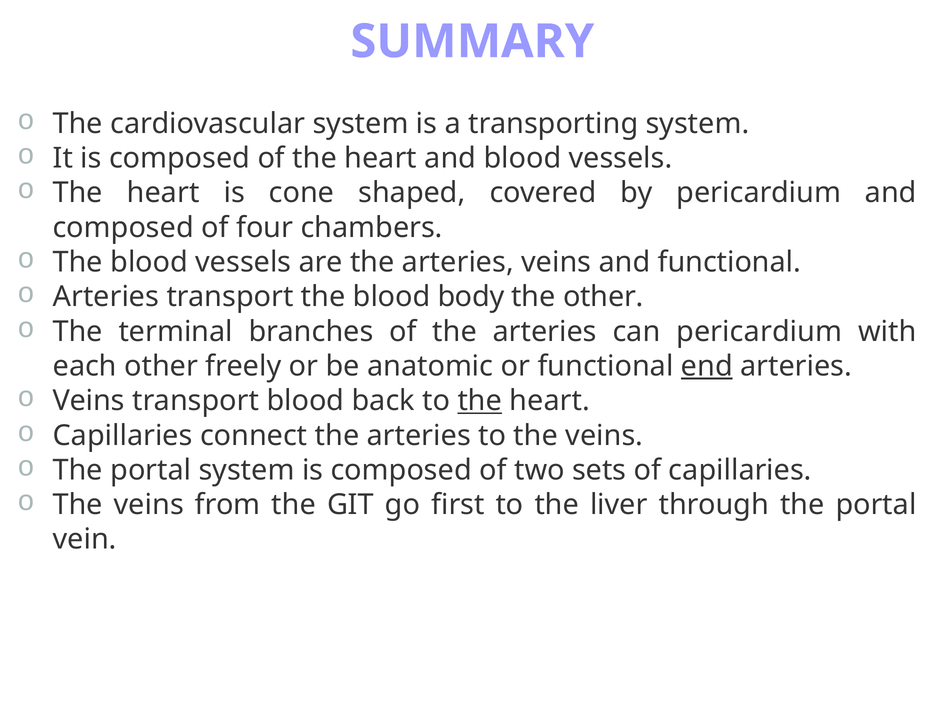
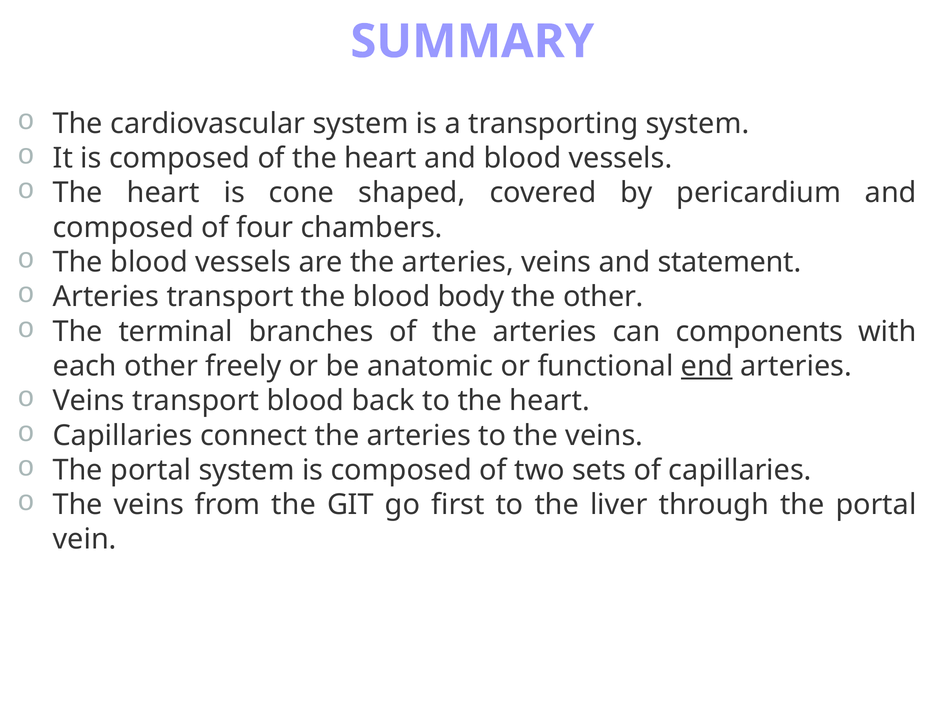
and functional: functional -> statement (729, 262)
can pericardium: pericardium -> components (759, 331)
the underline: present -> none (480, 401)
